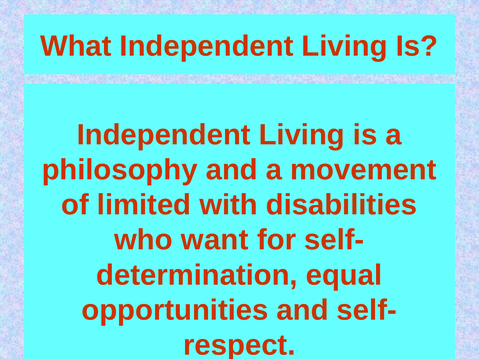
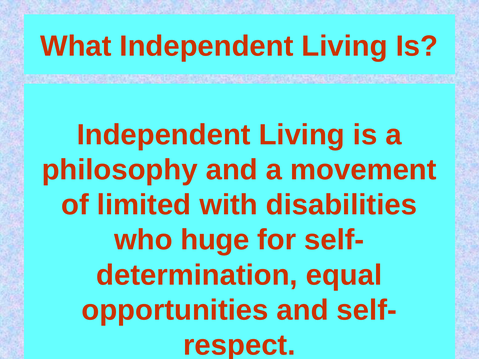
want: want -> huge (215, 240)
